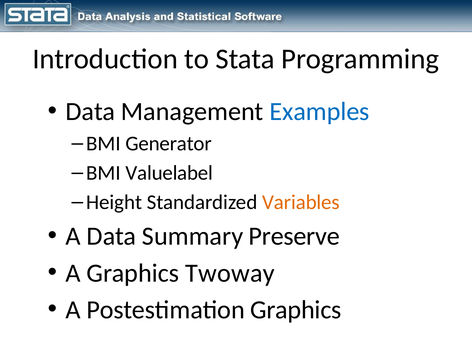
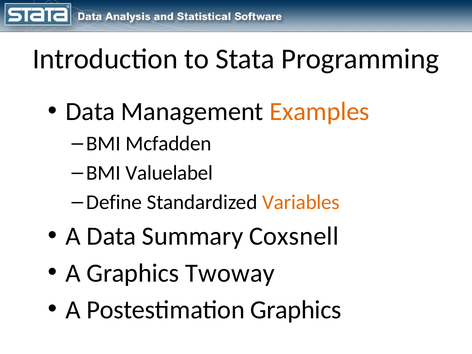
Examples colour: blue -> orange (319, 111)
Generator: Generator -> Mcfadden (169, 144)
Height: Height -> Define (114, 202)
Preserve: Preserve -> Coxsnell (294, 236)
